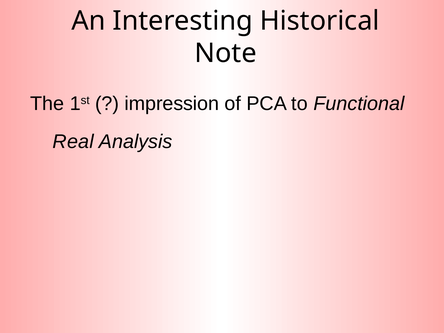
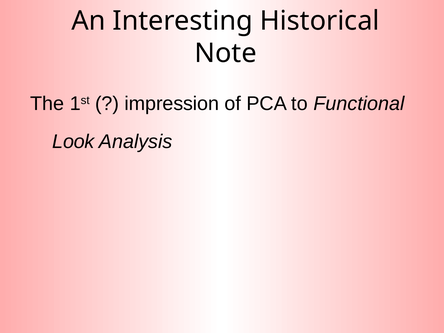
Real: Real -> Look (73, 141)
